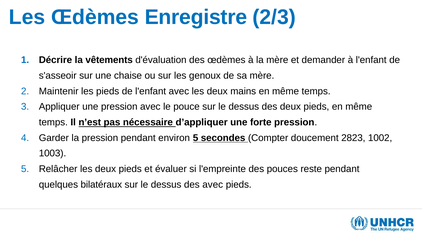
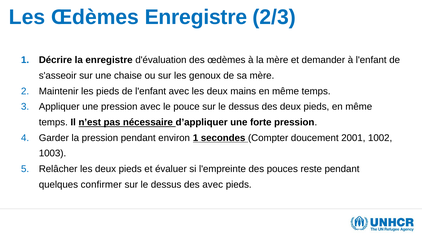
la vêtements: vêtements -> enregistre (109, 60)
environ 5: 5 -> 1 (196, 138)
2823: 2823 -> 2001 (353, 138)
bilatéraux: bilatéraux -> confirmer (101, 184)
